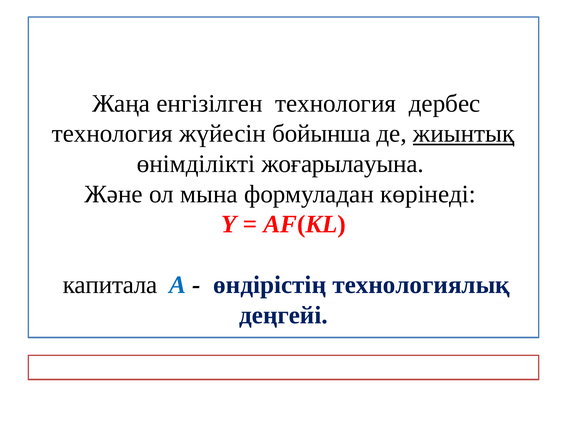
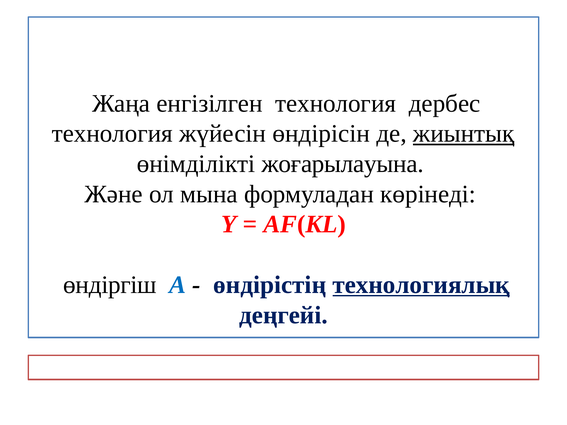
бойынша: бойынша -> өндірісін (321, 134)
капитала: капитала -> өндіргіш (110, 285)
технологиялық underline: none -> present (421, 285)
